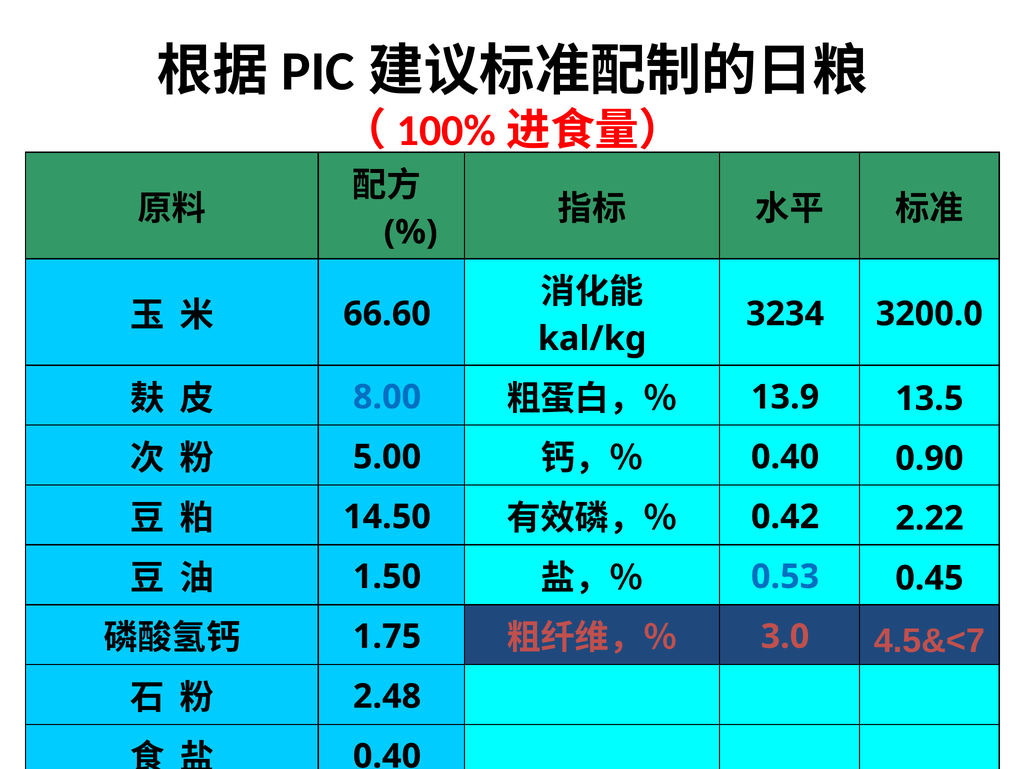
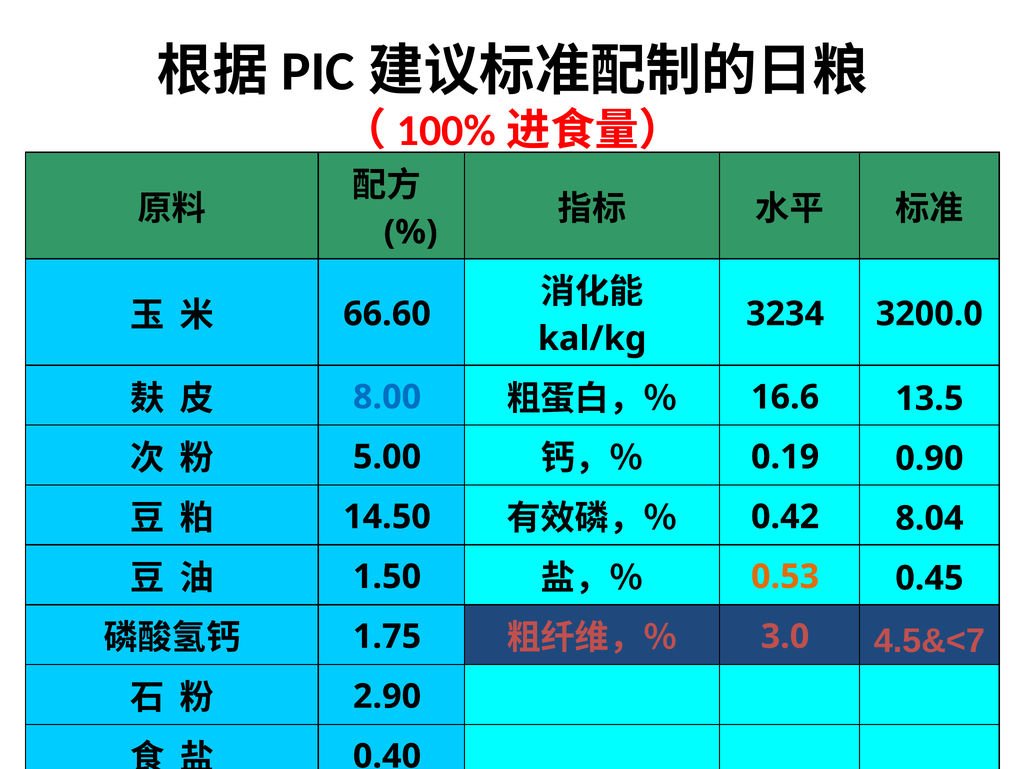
13.9: 13.9 -> 16.6 (785, 397)
0.40: 0.40 -> 0.19 (785, 457)
2.22: 2.22 -> 8.04 (929, 518)
0.53 colour: blue -> orange (785, 577)
2.48: 2.48 -> 2.90 (387, 696)
